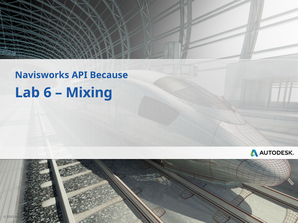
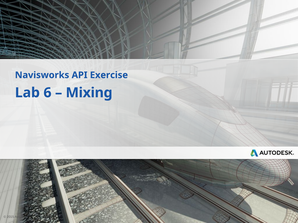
Because: Because -> Exercise (109, 75)
